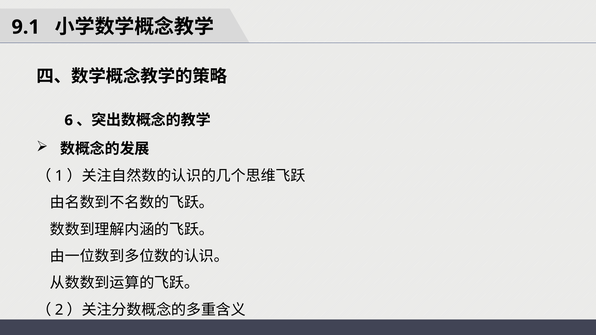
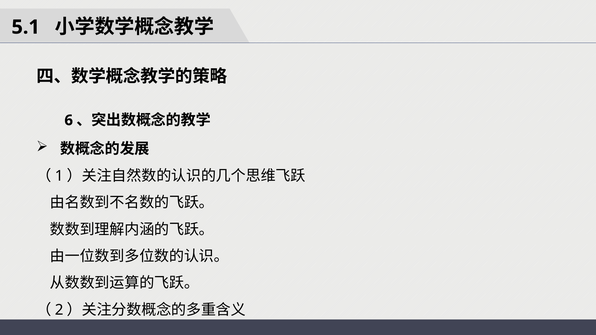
9.1: 9.1 -> 5.1 (26, 27)
